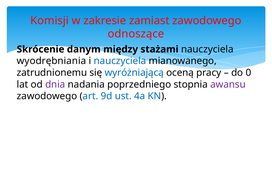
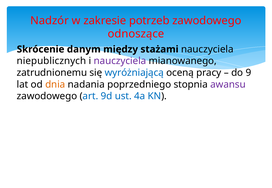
Komisji: Komisji -> Nadzór (50, 21)
zamiast: zamiast -> potrzeb (149, 21)
wyodrębniania: wyodrębniania -> niepublicznych (51, 61)
nauczyciela colour: blue -> purple (120, 61)
0: 0 -> 9 (248, 73)
dnia colour: purple -> orange (55, 85)
